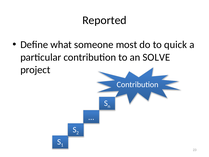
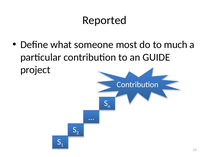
quick: quick -> much (176, 45)
SOLVE: SOLVE -> GUIDE (156, 57)
